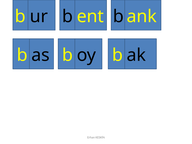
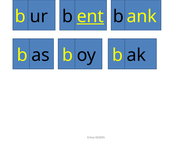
ent underline: none -> present (90, 16)
